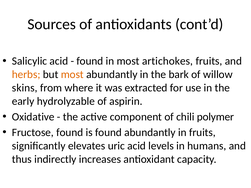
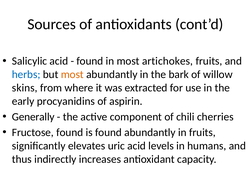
herbs colour: orange -> blue (26, 75)
hydrolyzable: hydrolyzable -> procyanidins (66, 101)
Oxidative: Oxidative -> Generally (33, 117)
polymer: polymer -> cherries (215, 117)
